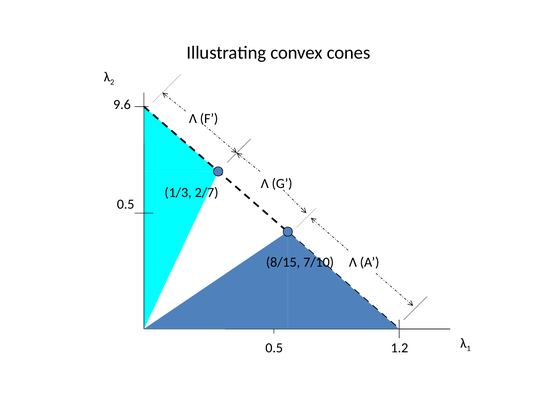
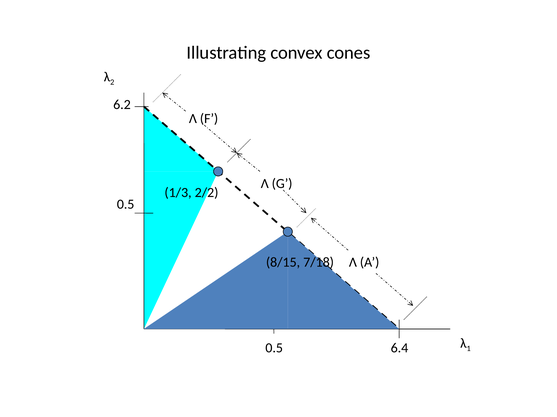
9.6: 9.6 -> 6.2 (122, 105)
2/7: 2/7 -> 2/2 (207, 193)
7/10: 7/10 -> 7/18 (319, 263)
1.2: 1.2 -> 6.4 (399, 348)
